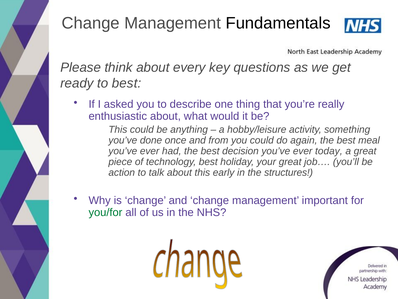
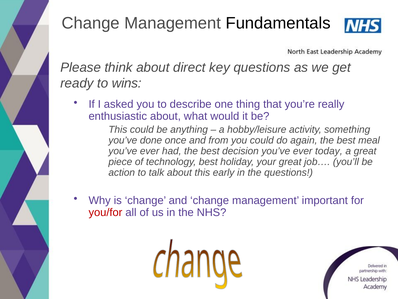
every: every -> direct (189, 67)
to best: best -> wins (127, 83)
the structures: structures -> questions (289, 172)
you/for colour: green -> red (105, 212)
